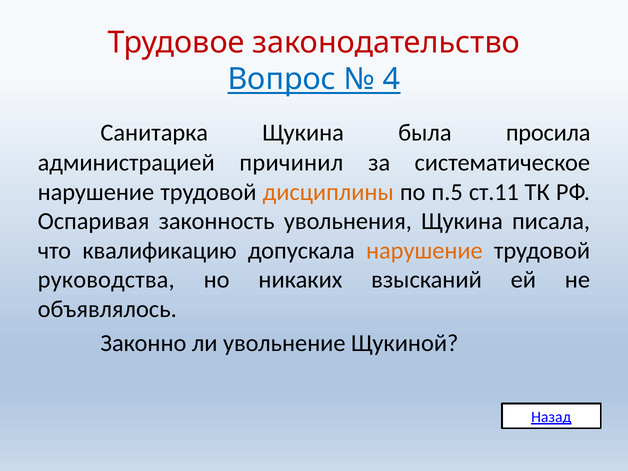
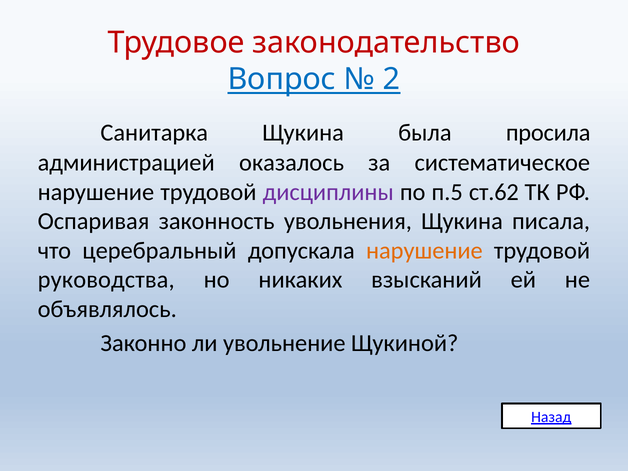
4: 4 -> 2 (392, 79)
причинил: причинил -> оказалось (291, 163)
дисциплины colour: orange -> purple (328, 192)
ст.11: ст.11 -> ст.62 (494, 192)
квалификацию: квалификацию -> церебральный (160, 251)
